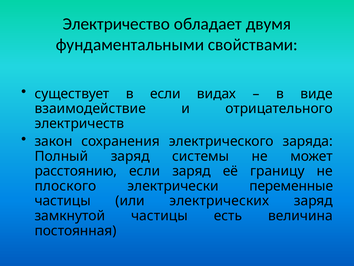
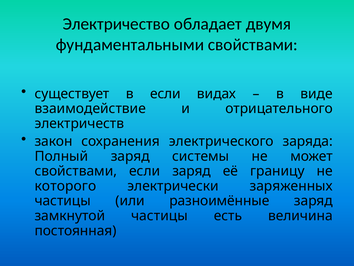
расстоянию: расстоянию -> свойствами (76, 171)
плоского: плоского -> которого (65, 186)
переменные: переменные -> заряженных (291, 186)
электрических: электрических -> разноимённые (219, 201)
